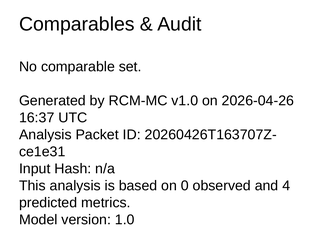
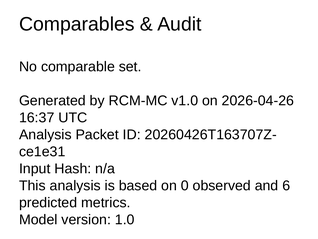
4: 4 -> 6 (286, 185)
